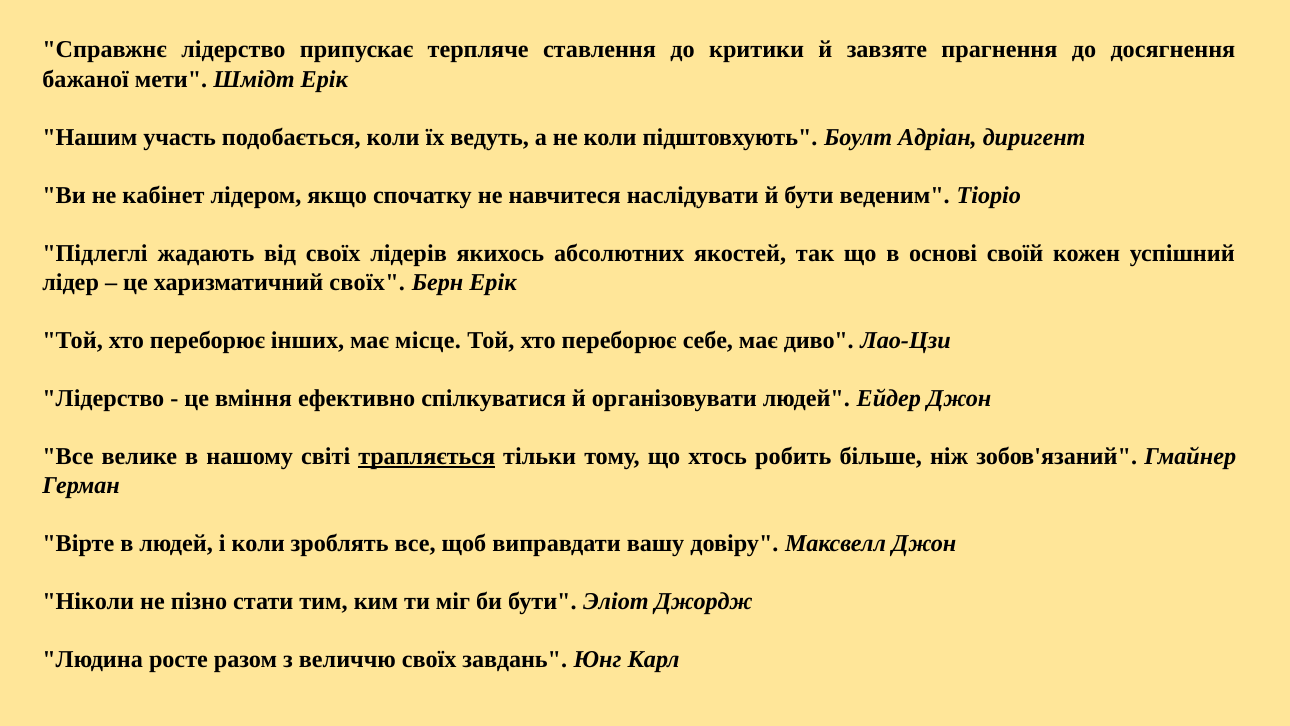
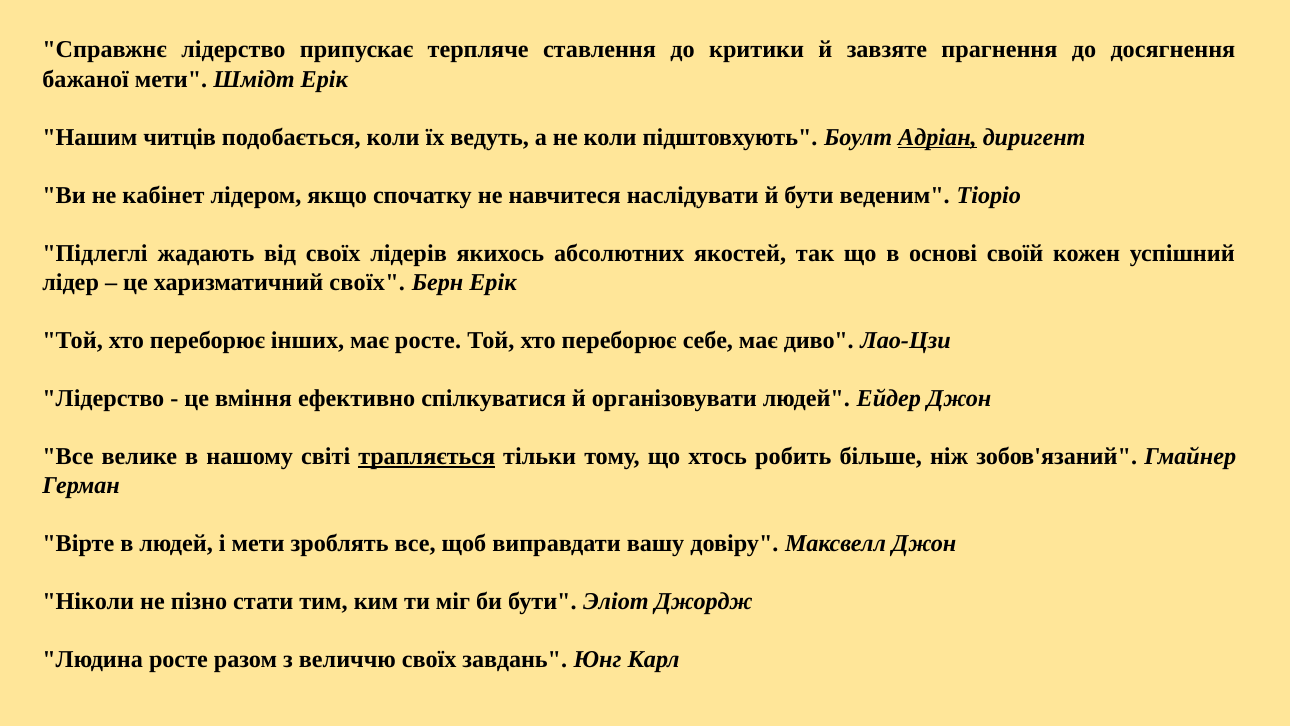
участь: участь -> читців (180, 137)
Адріан underline: none -> present (937, 137)
має місце: місце -> росте (428, 340)
і коли: коли -> мети (258, 543)
